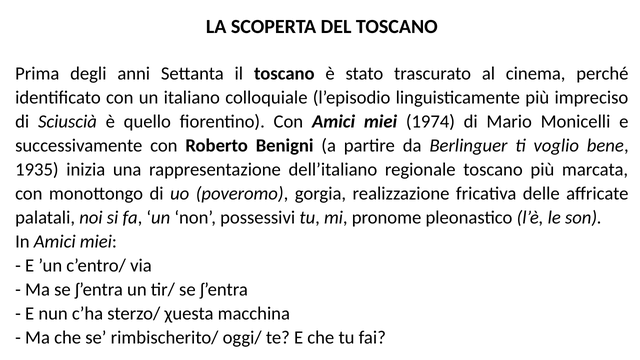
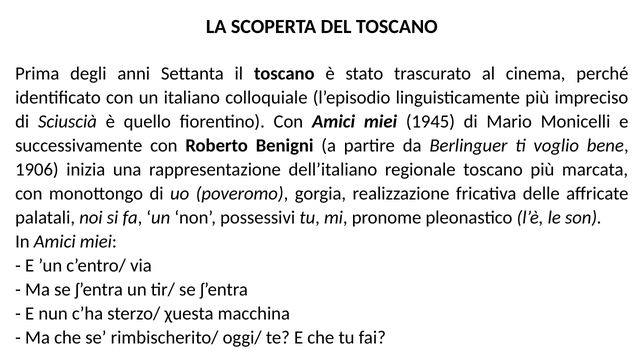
1974: 1974 -> 1945 (430, 122)
1935: 1935 -> 1906 (37, 170)
